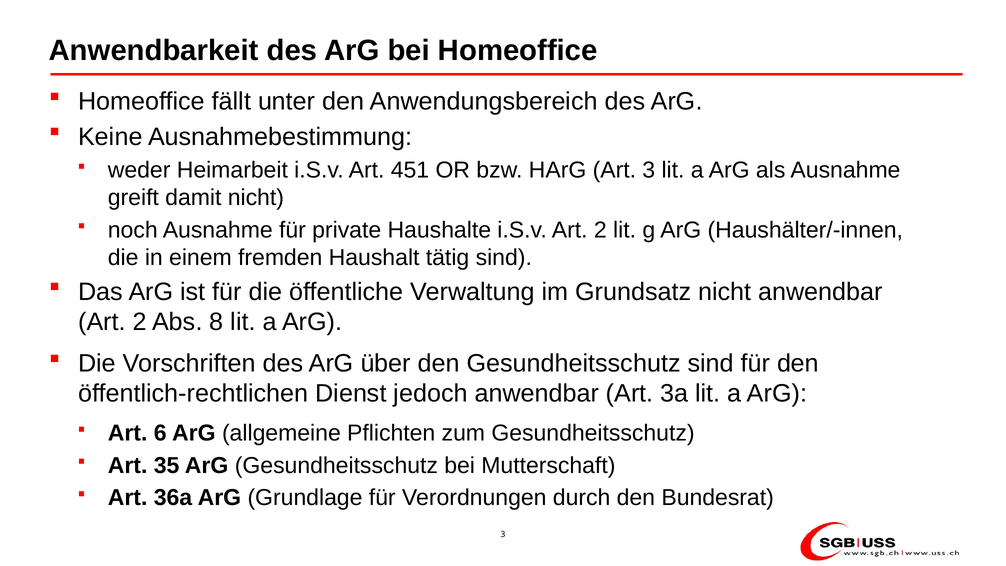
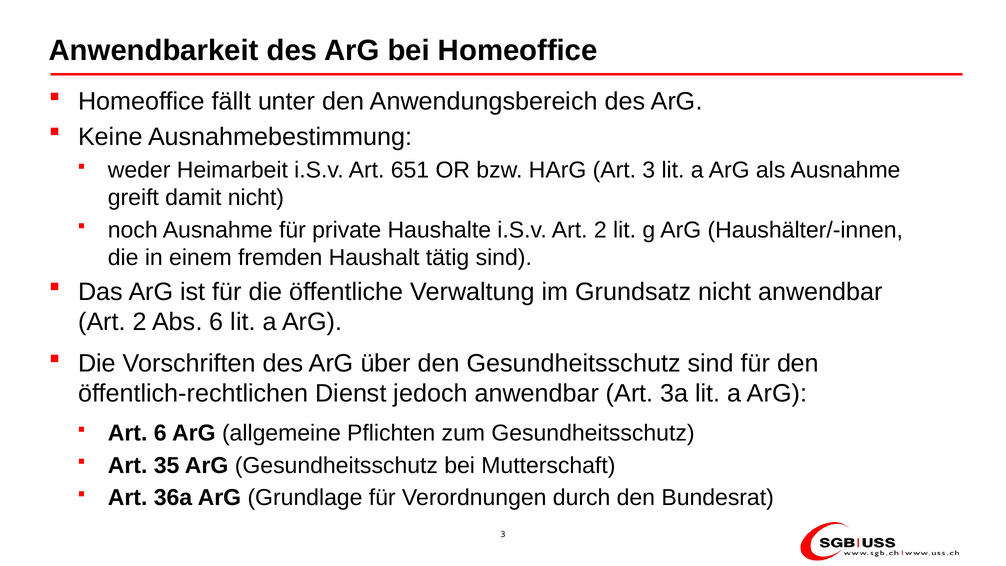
451: 451 -> 651 (410, 170)
Abs 8: 8 -> 6 (216, 322)
